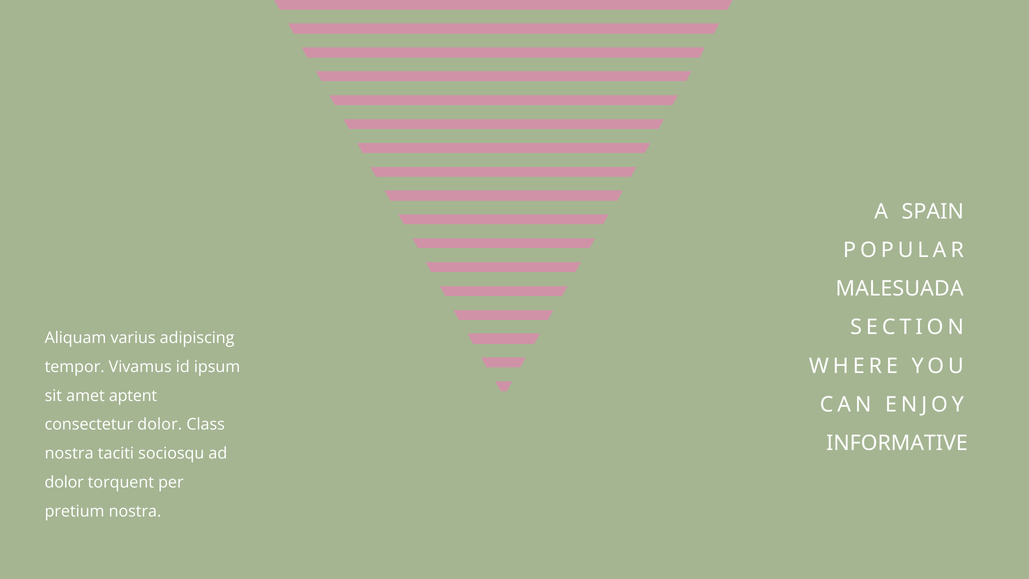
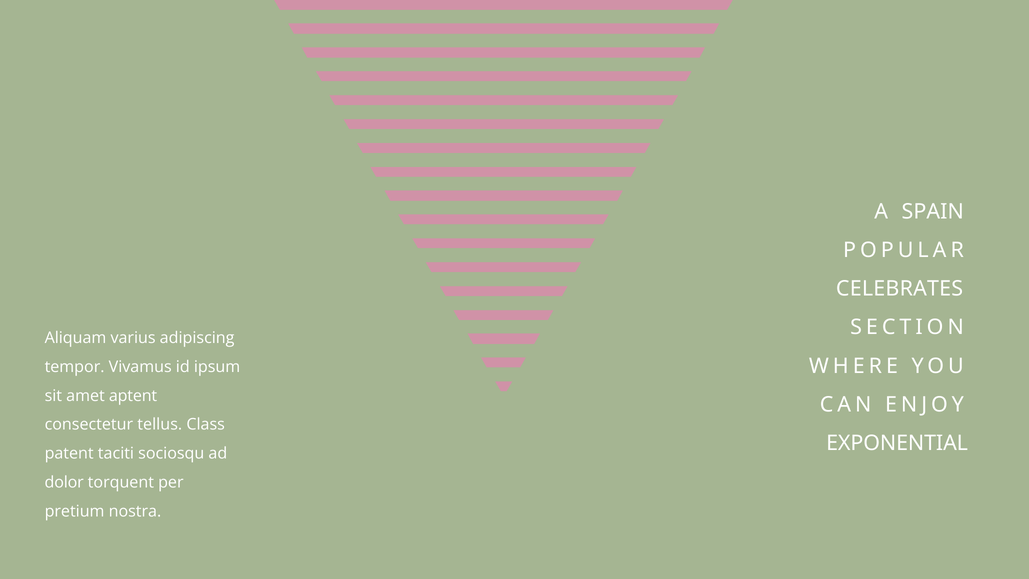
MALESUADA: MALESUADA -> CELEBRATES (900, 289)
consectetur dolor: dolor -> tellus (160, 425)
INFORMATIVE: INFORMATIVE -> EXPONENTIAL (897, 443)
nostra: nostra -> patent (69, 453)
